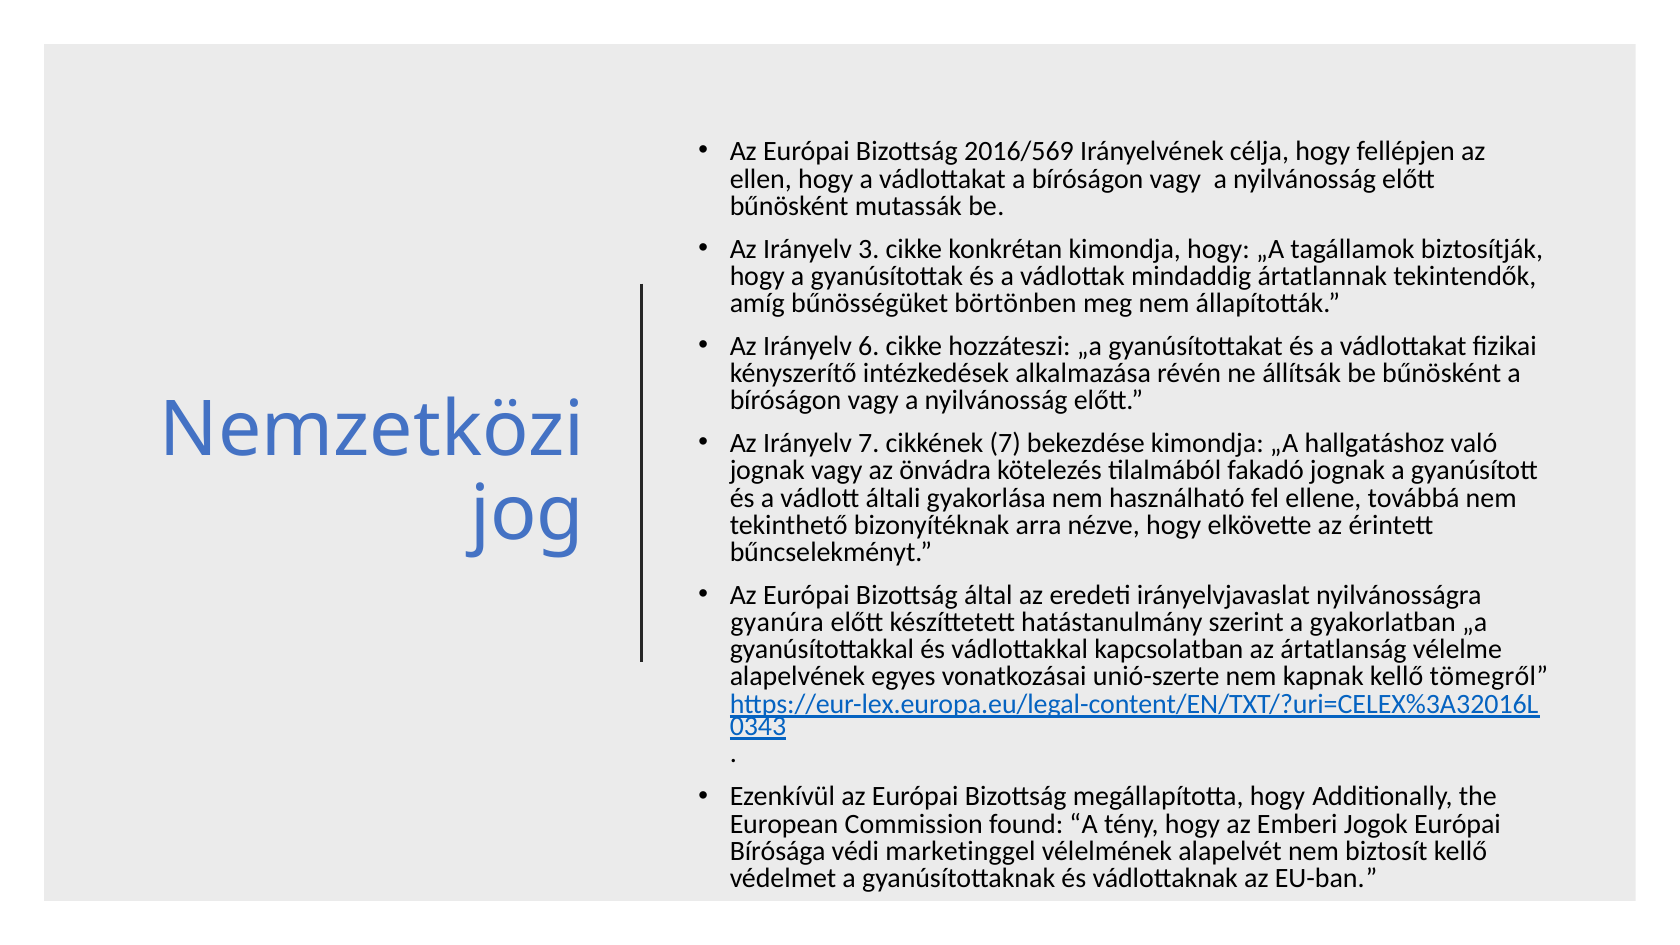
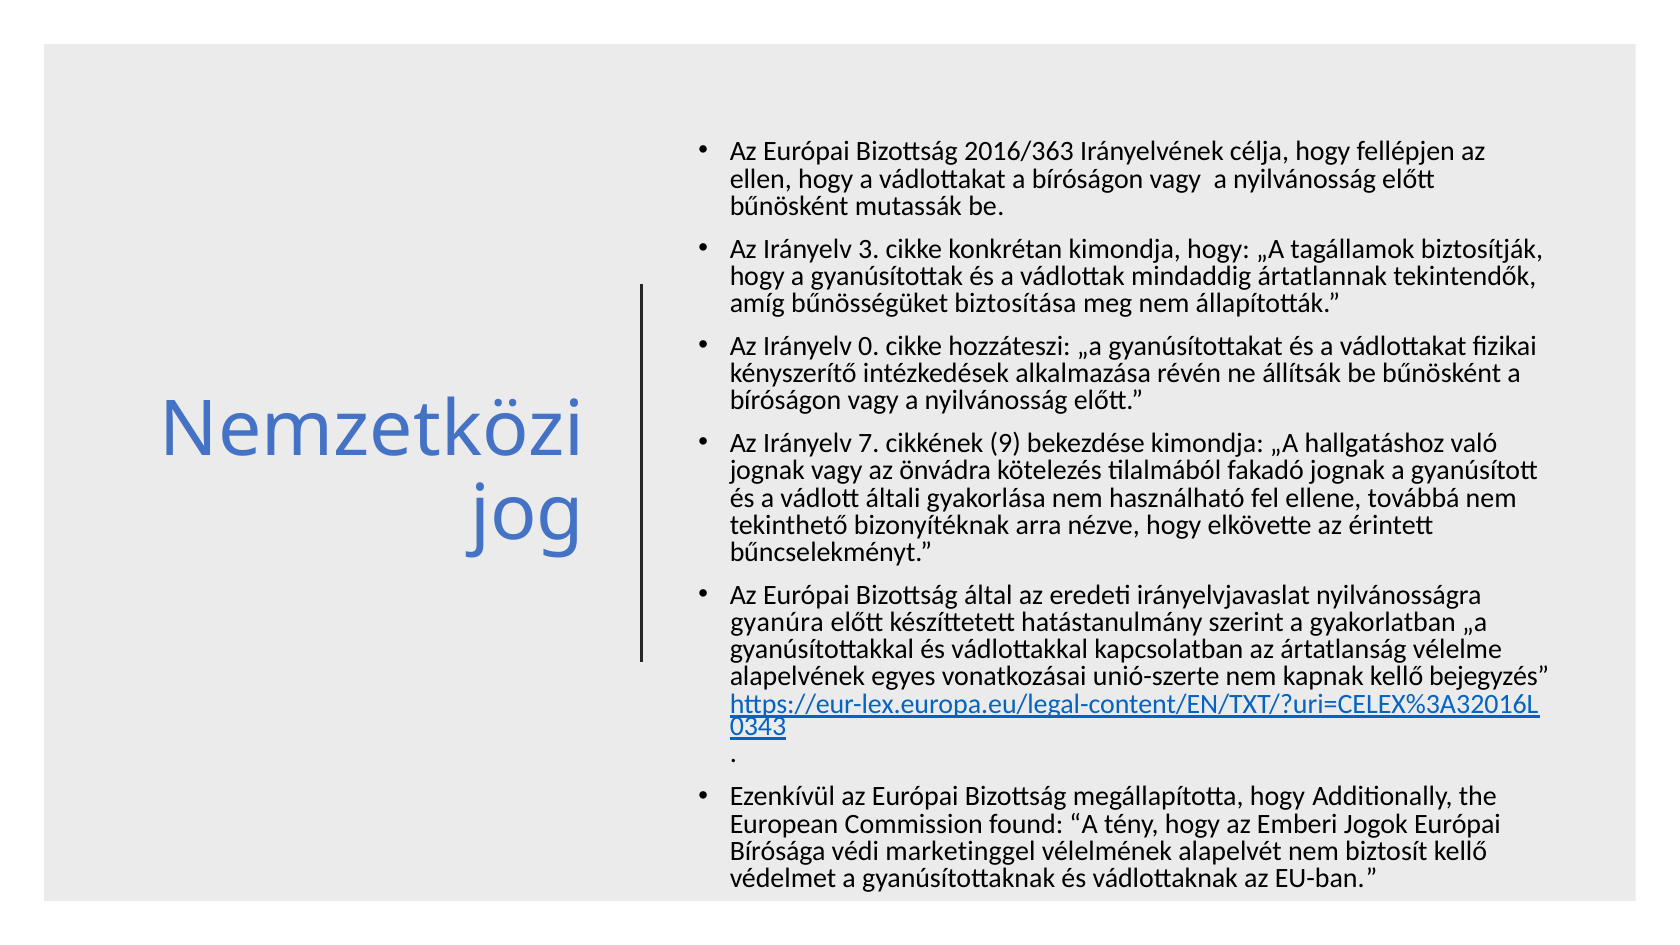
2016/569: 2016/569 -> 2016/363 (1019, 152)
börtönben: börtönben -> biztosítása (1015, 303)
6: 6 -> 0 (869, 346)
cikkének 7: 7 -> 9 (1005, 443)
tömegről: tömegről -> bejegyzés (1489, 677)
